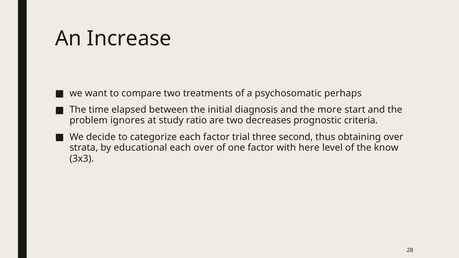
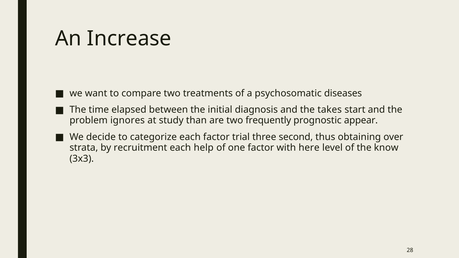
perhaps: perhaps -> diseases (343, 93)
more: more -> takes (330, 110)
ratio: ratio -> than (196, 121)
decreases: decreases -> frequently (268, 121)
criteria: criteria -> appear (361, 121)
educational: educational -> recruitment (140, 148)
each over: over -> help (204, 148)
